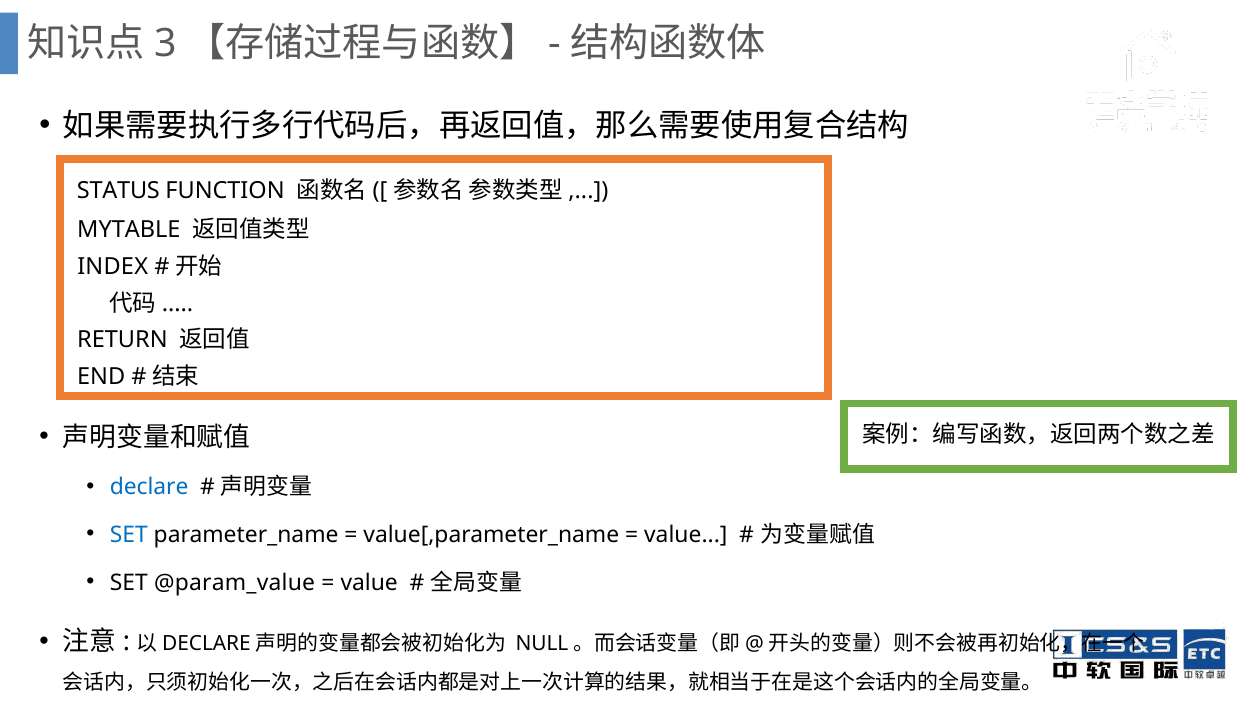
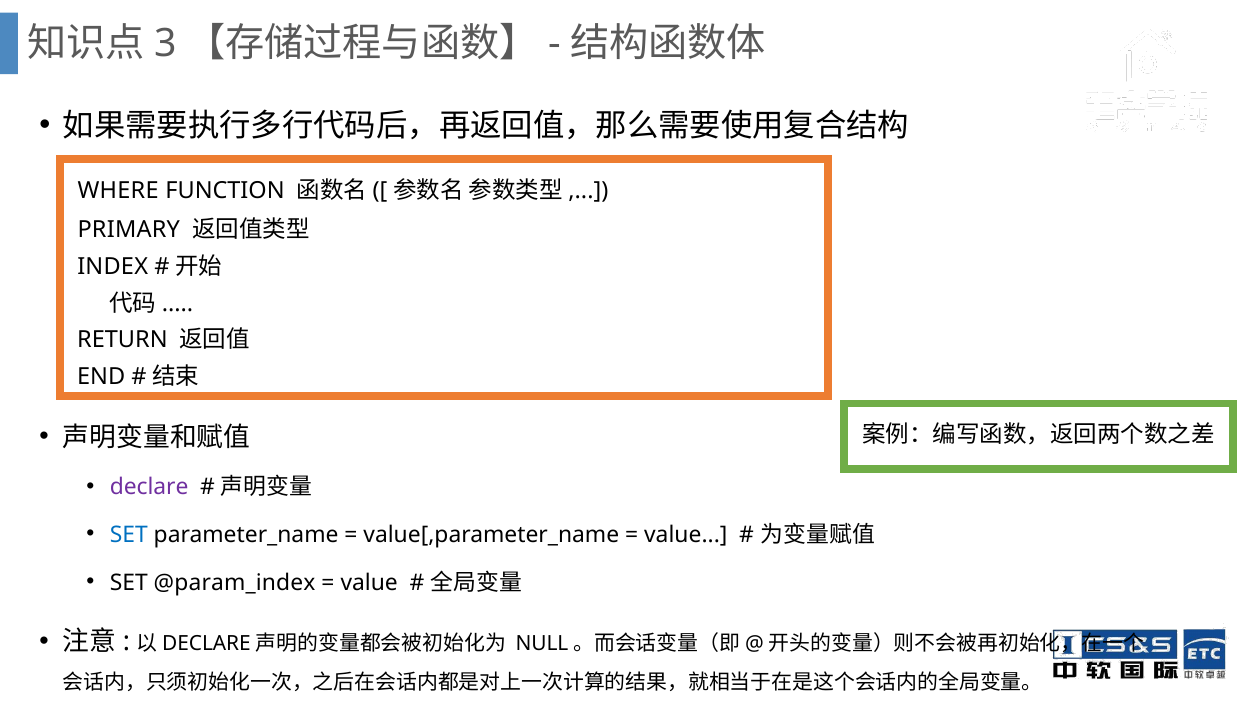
STATUS: STATUS -> WHERE (118, 191)
MYTABLE: MYTABLE -> PRIMARY (129, 230)
declare colour: blue -> purple (149, 487)
@param_value: @param_value -> @param_index (235, 583)
